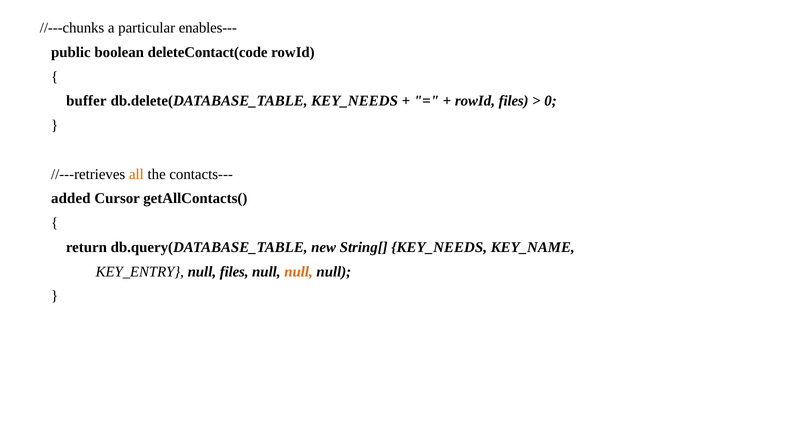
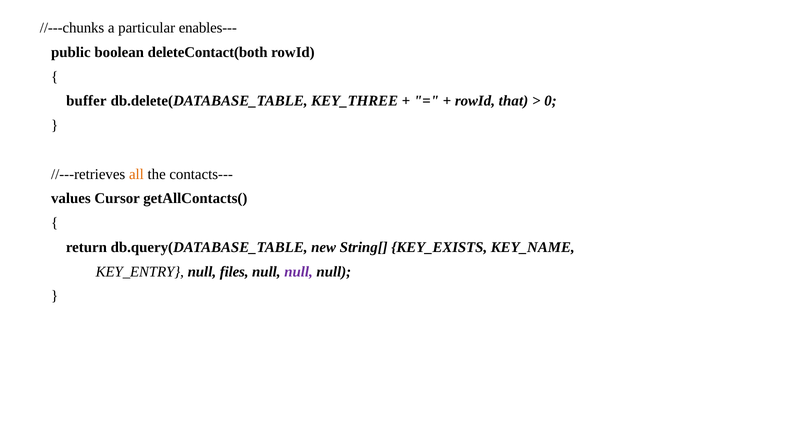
deleteContact(code: deleteContact(code -> deleteContact(both (208, 52)
db.delete(DATABASE_TABLE KEY_NEEDS: KEY_NEEDS -> KEY_THREE (355, 101)
rowId files: files -> that (514, 101)
added: added -> values (71, 198)
String[ KEY_NEEDS: KEY_NEEDS -> KEY_EXISTS (439, 247)
null colour: orange -> purple (299, 271)
